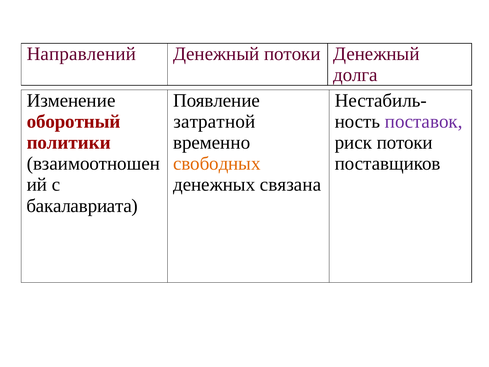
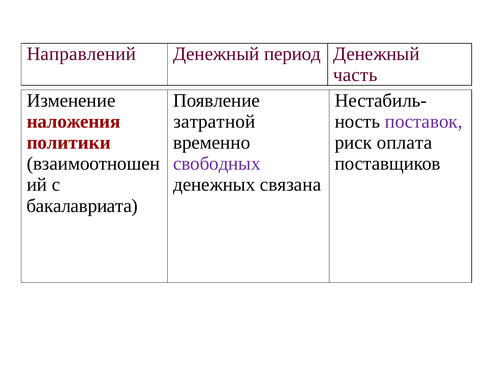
Денежный потоки: потоки -> период (292, 54)
долга: долга -> часть (355, 75)
оборотный: оборотный -> наложения (74, 121)
риск потоки: потоки -> оплата (405, 143)
свободных colour: orange -> purple (217, 164)
